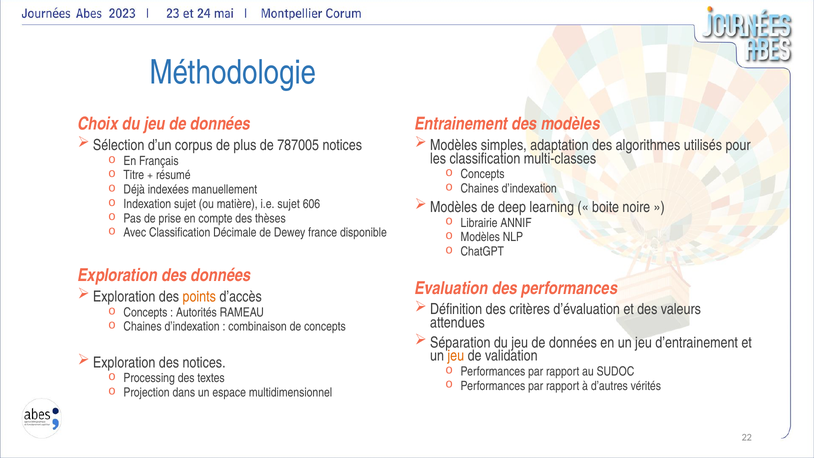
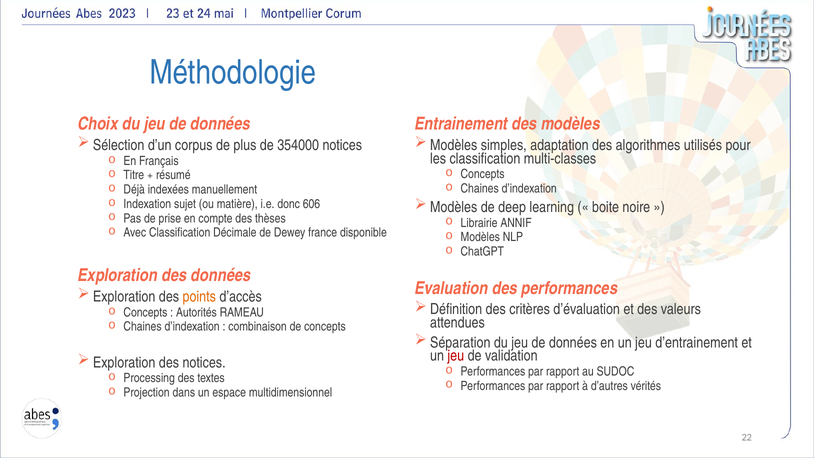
787005: 787005 -> 354000 (298, 145)
i.e sujet: sujet -> donc (289, 204)
jeu colour: orange -> red (456, 356)
